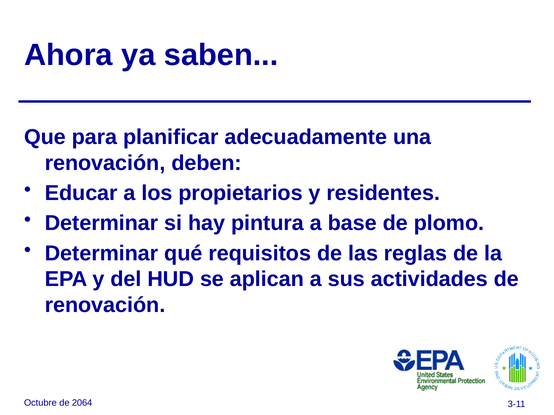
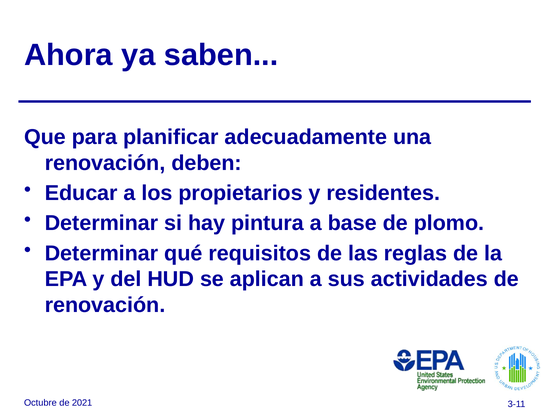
2064: 2064 -> 2021 (82, 403)
